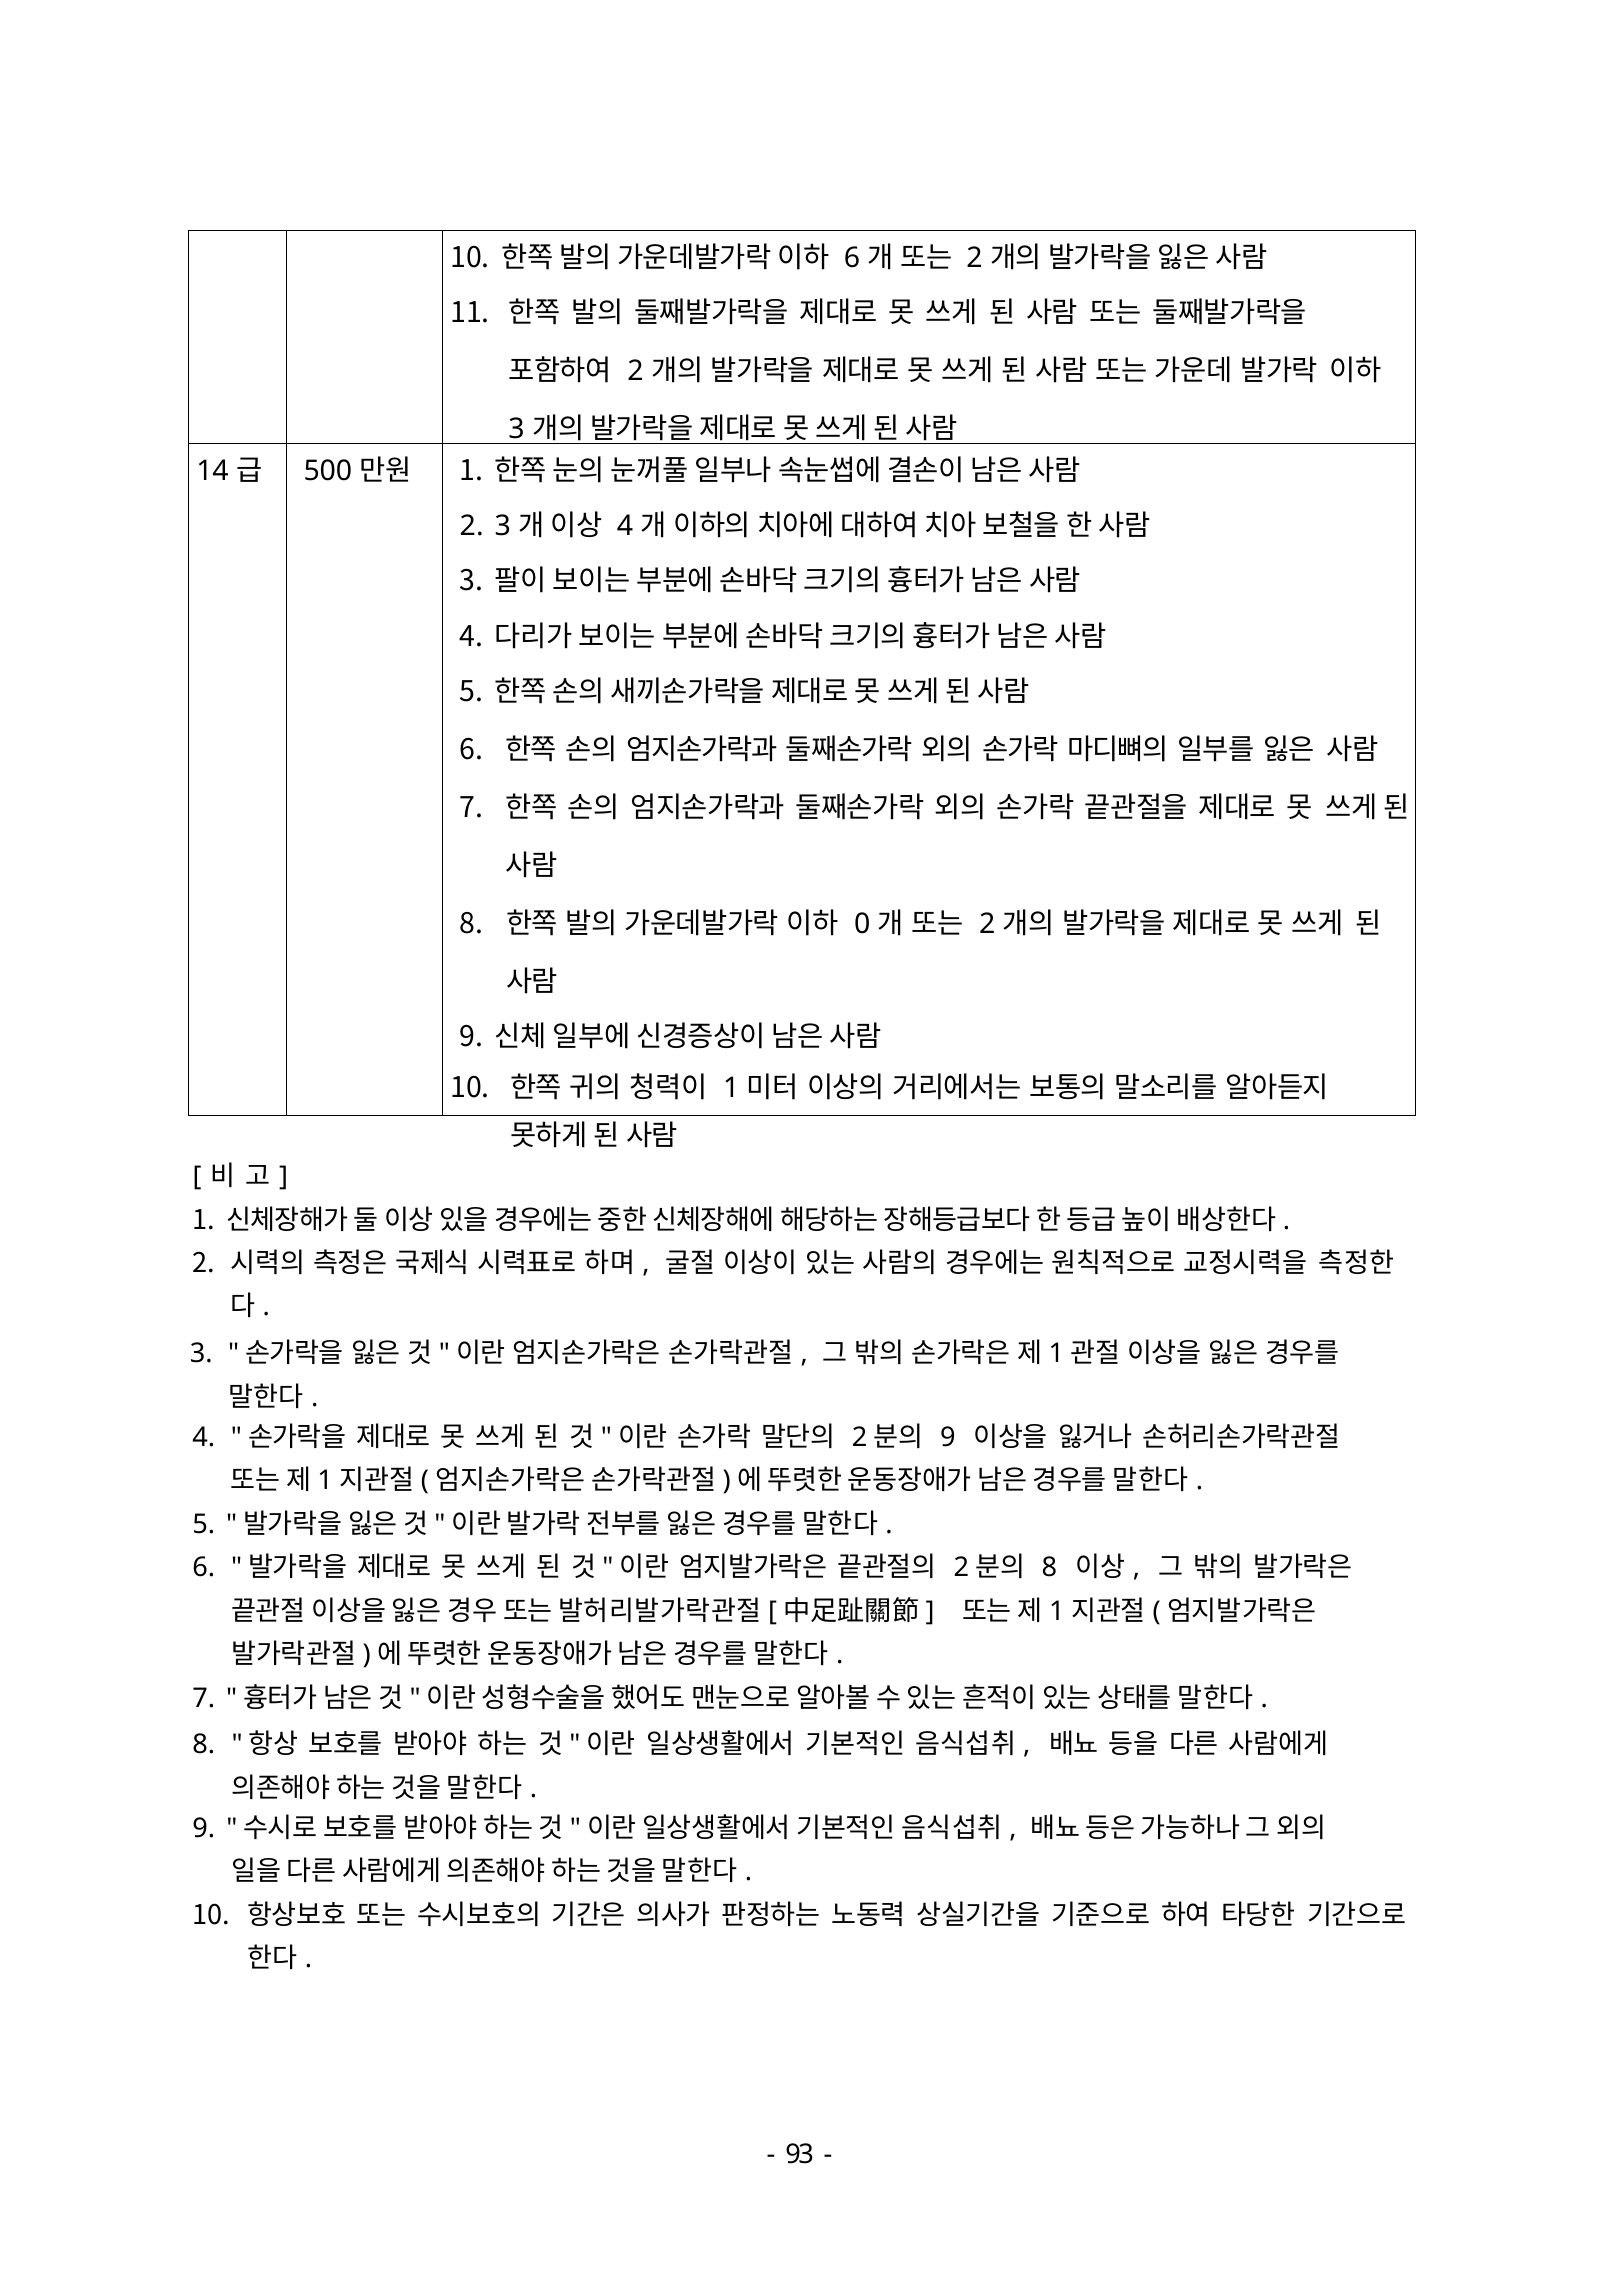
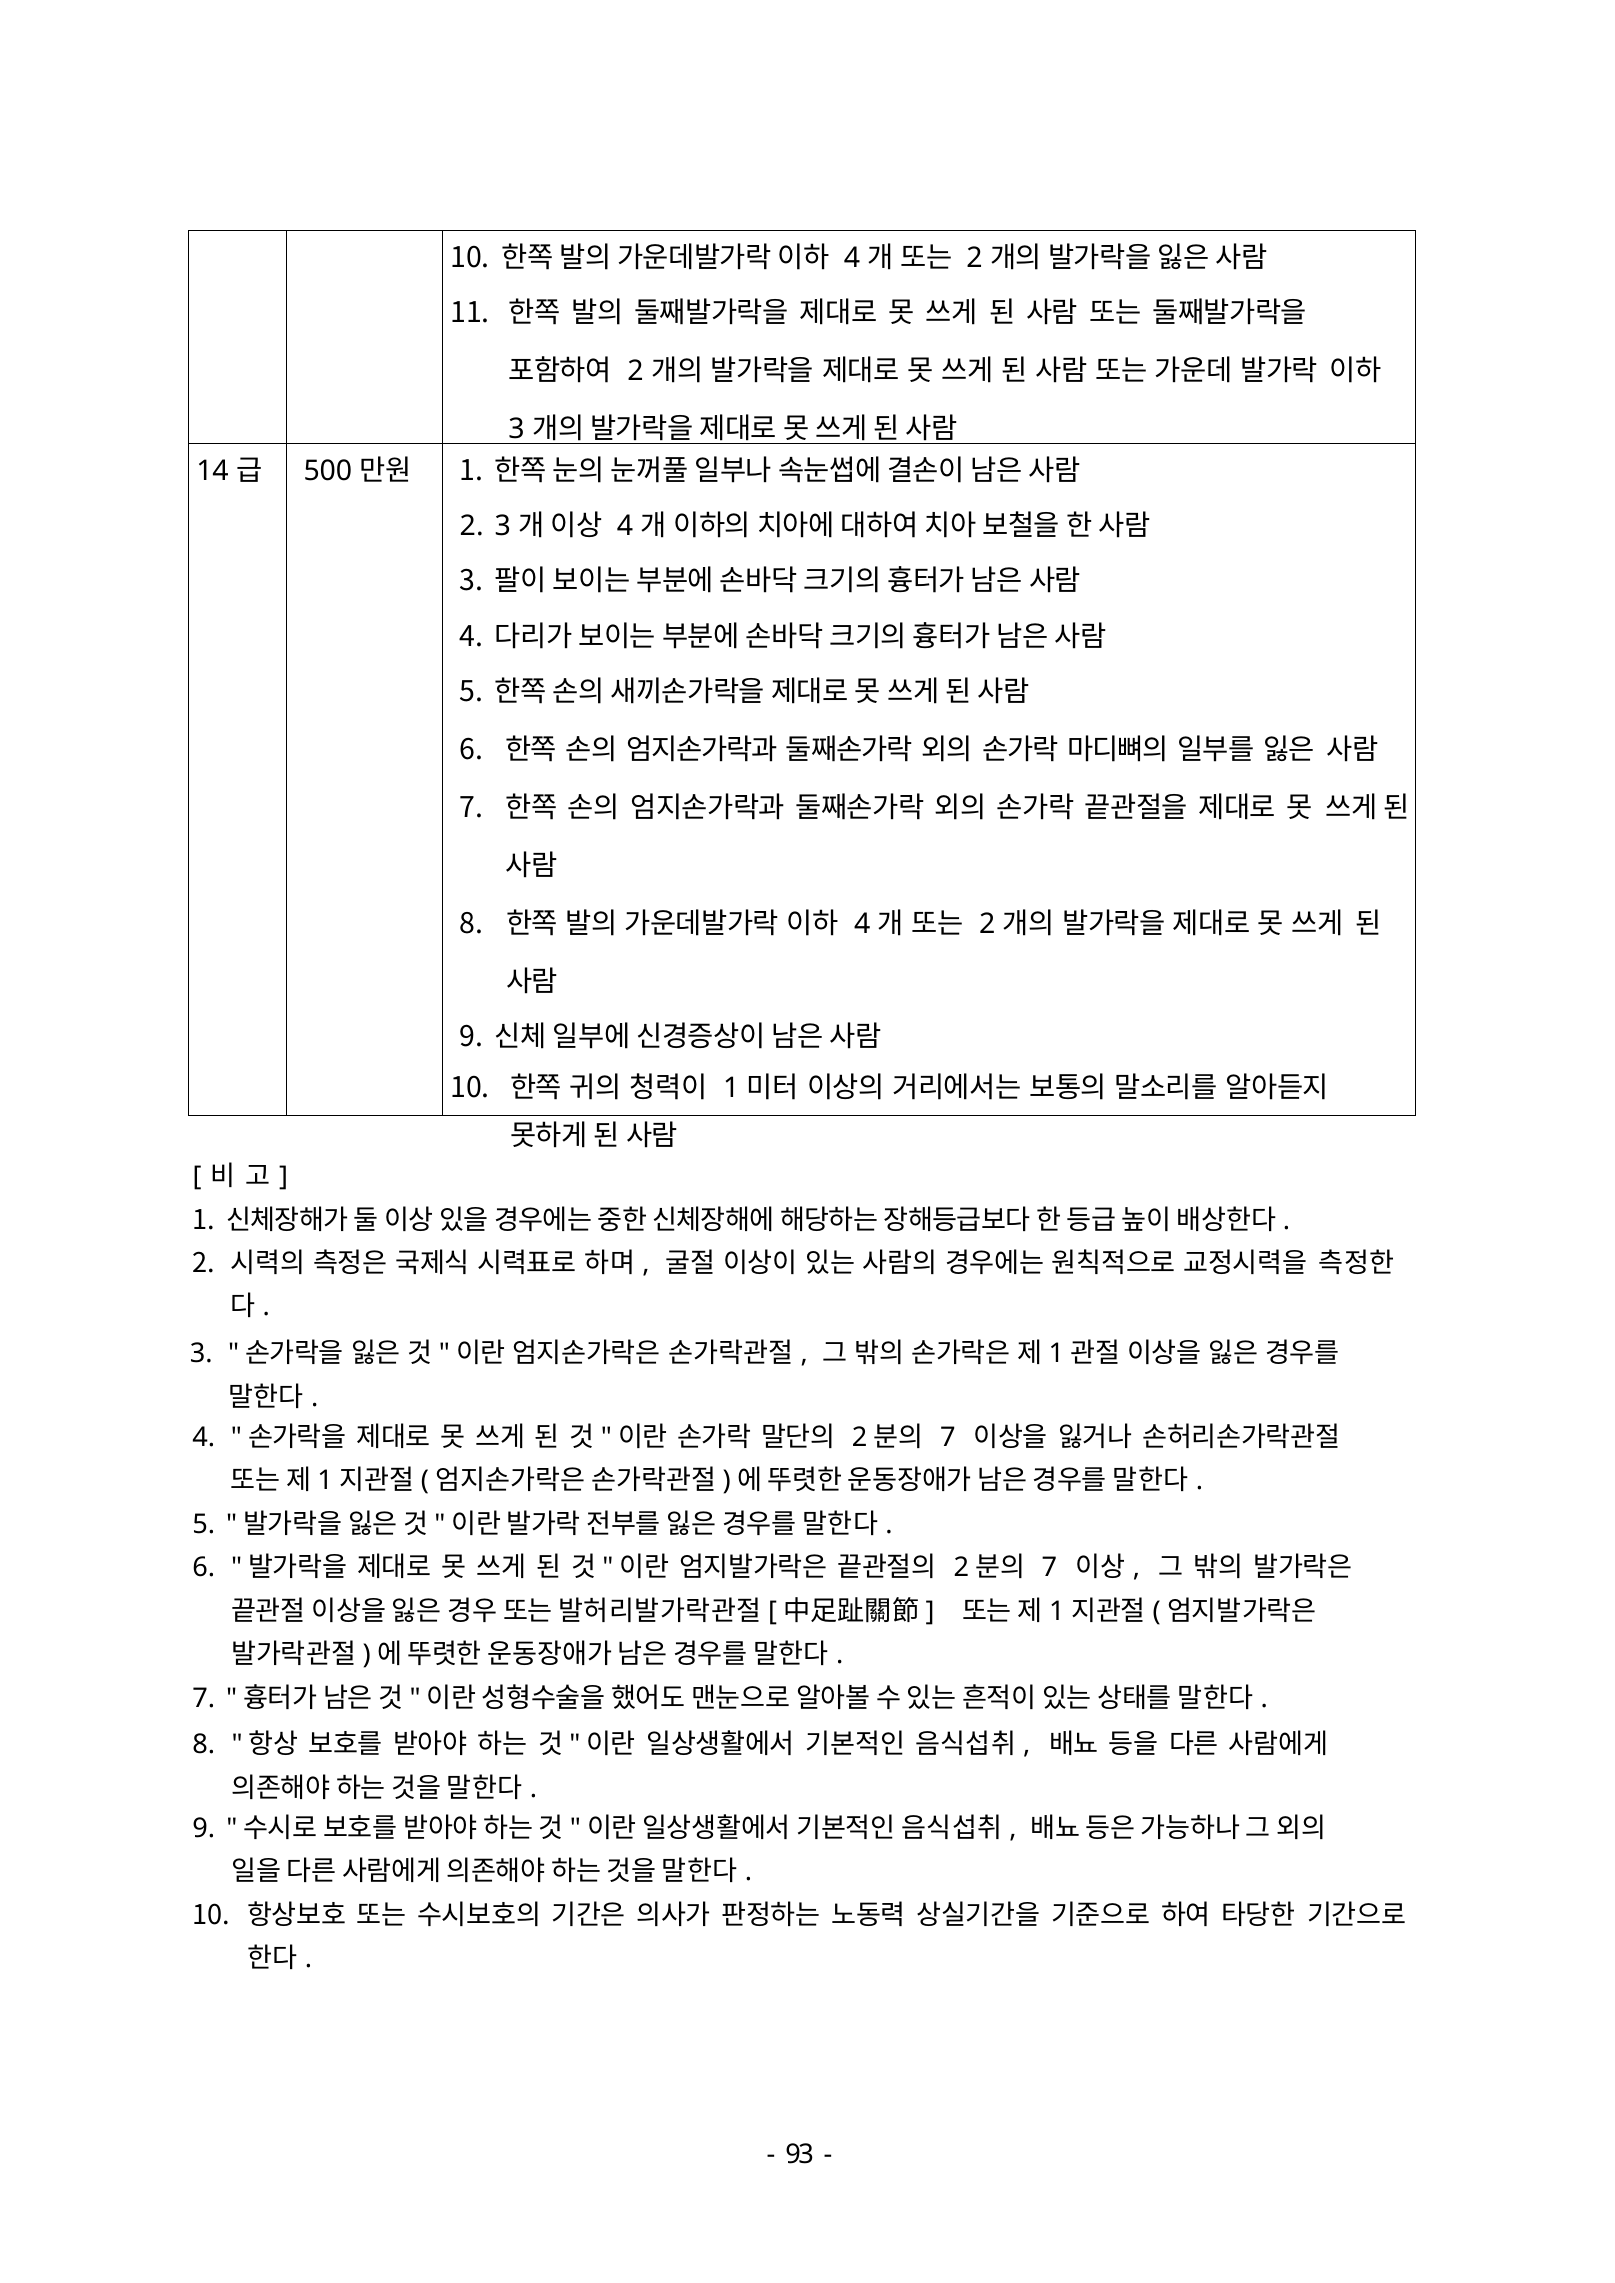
6: 6 -> 4 (852, 258)
0: 0 -> 4 (862, 924)
9: 9 -> 7 (948, 1437)
8: 8 -> 7 (1049, 1568)
